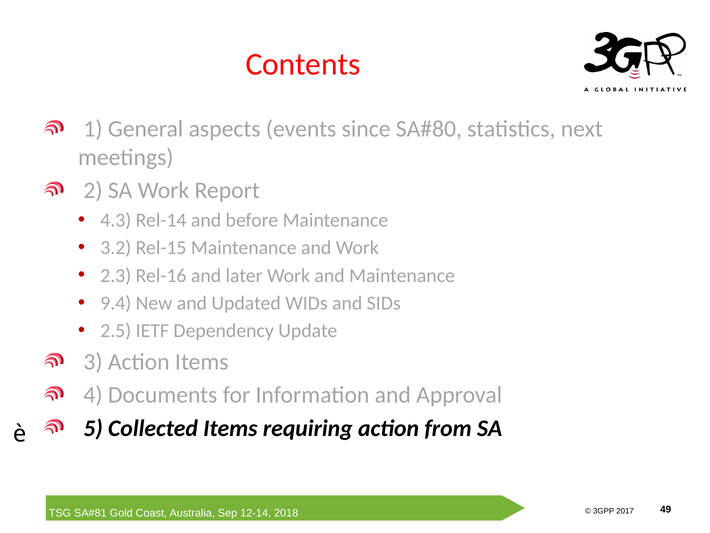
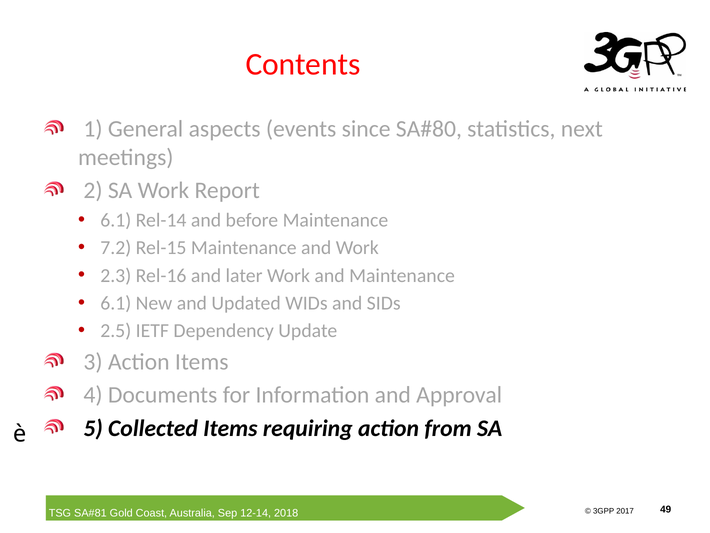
4.3: 4.3 -> 6.1 (116, 220)
3.2: 3.2 -> 7.2 (116, 248)
9.4: 9.4 -> 6.1 (116, 303)
